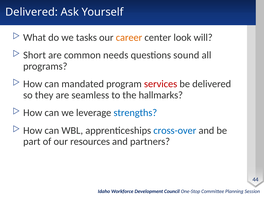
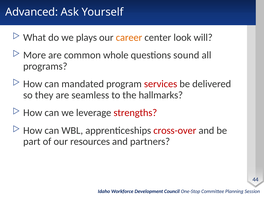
Delivered: Delivered -> Advanced (32, 12)
tasks: tasks -> plays (86, 37)
Short: Short -> More (35, 55)
needs: needs -> whole (116, 55)
strengths colour: blue -> red (135, 113)
cross-over colour: blue -> red (175, 130)
